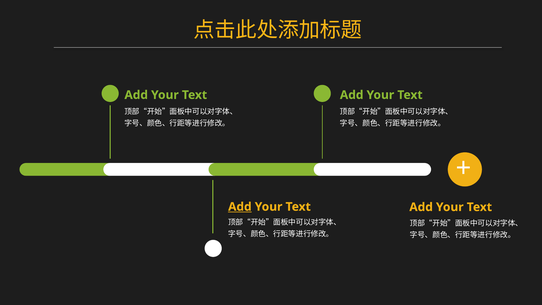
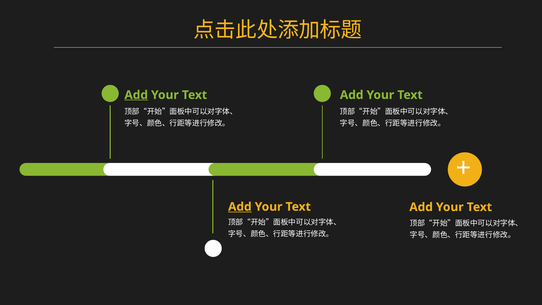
Add underline: none -> present (136, 95)
